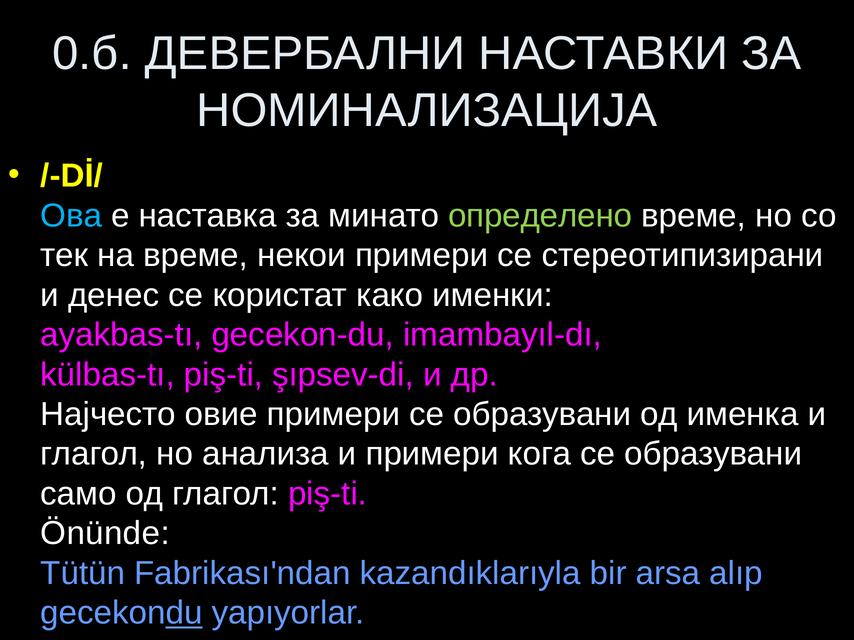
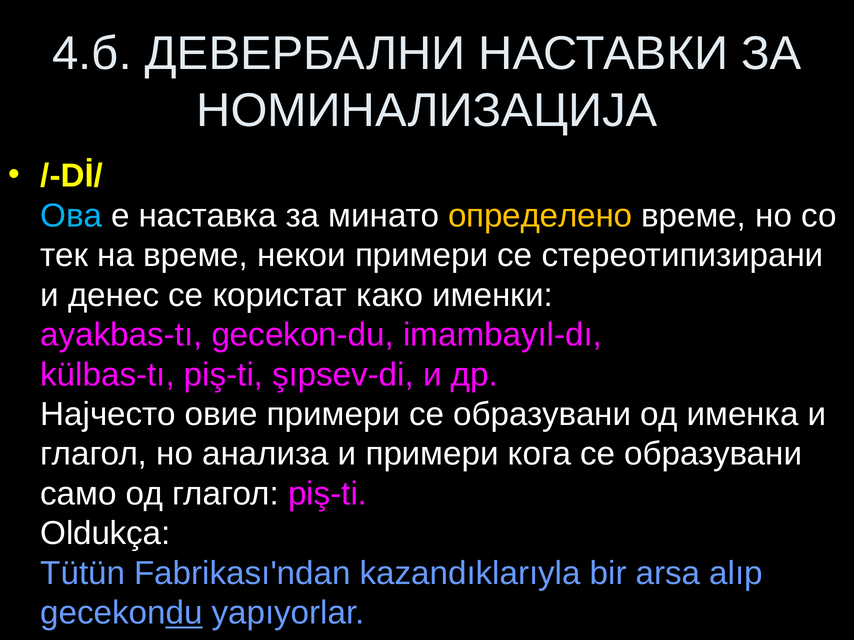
0.б: 0.б -> 4.б (92, 54)
определено colour: light green -> yellow (540, 216)
Önünde: Önünde -> Oldukça (105, 534)
